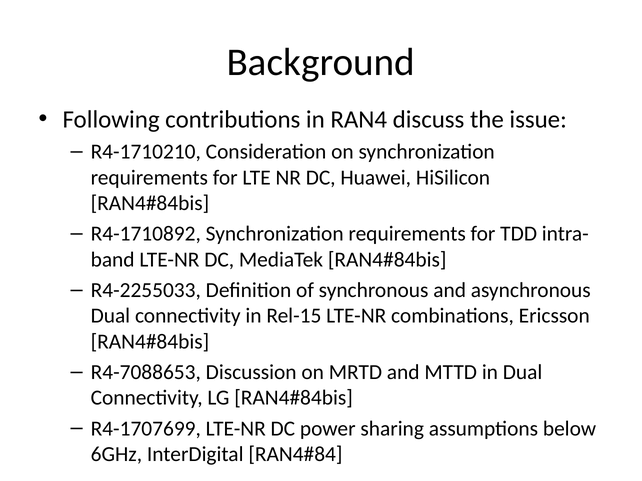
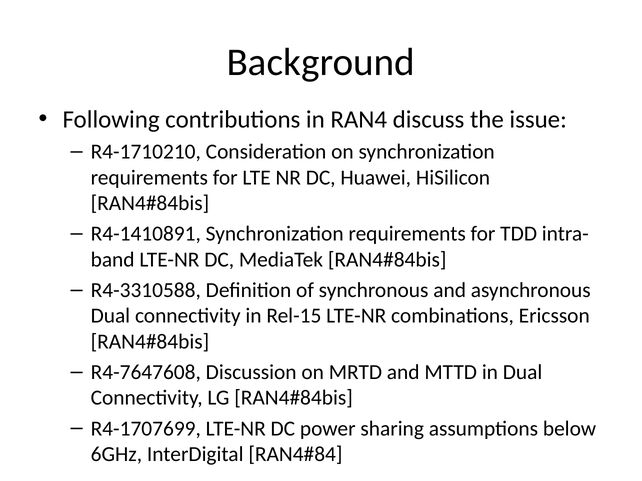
R4-1710892: R4-1710892 -> R4-1410891 (146, 234)
R4-2255033: R4-2255033 -> R4-3310588 (146, 290)
R4-7088653: R4-7088653 -> R4-7647608 (146, 373)
